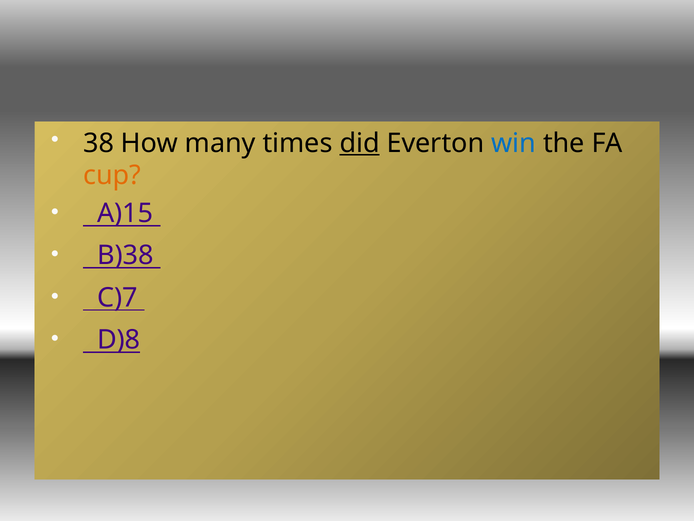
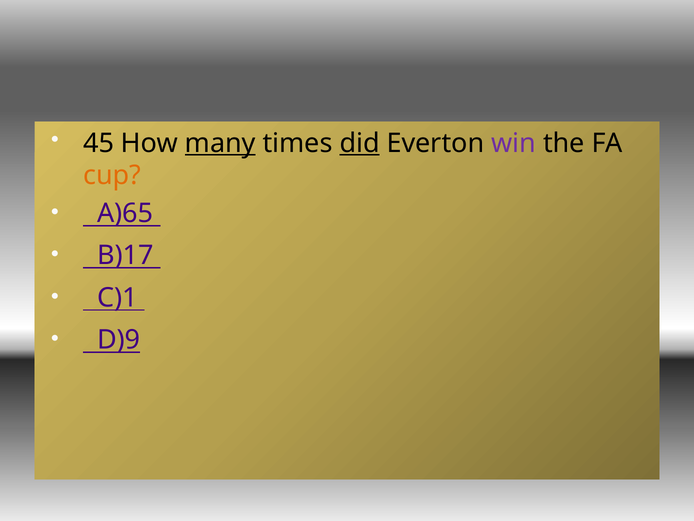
38: 38 -> 45 (99, 143)
many underline: none -> present (220, 143)
win colour: blue -> purple (514, 143)
A)15: A)15 -> A)65 (125, 213)
B)38: B)38 -> B)17 (125, 255)
C)7: C)7 -> C)1 (117, 297)
D)8: D)8 -> D)9 (119, 339)
